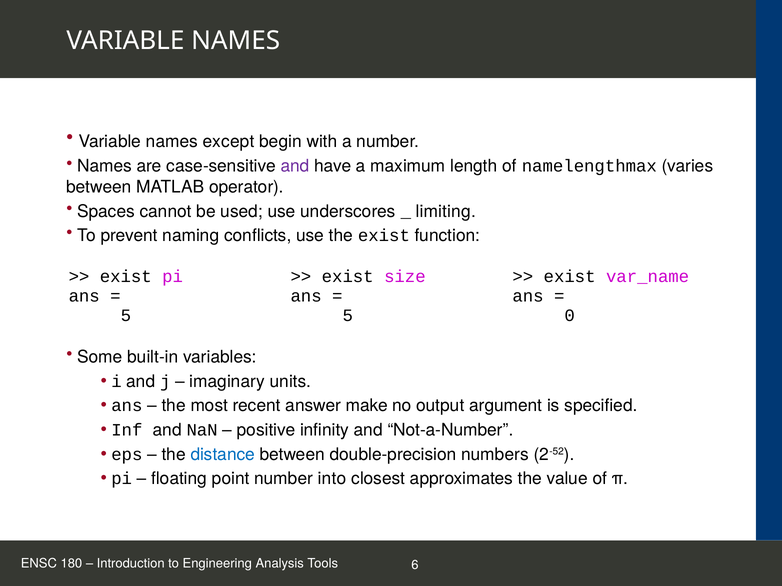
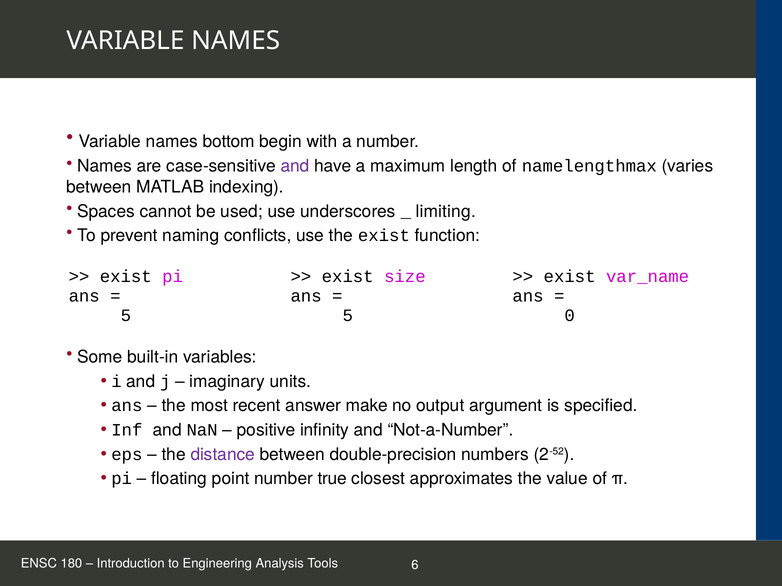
except: except -> bottom (229, 142)
operator: operator -> indexing (246, 187)
distance colour: blue -> purple (223, 455)
into: into -> true (332, 479)
